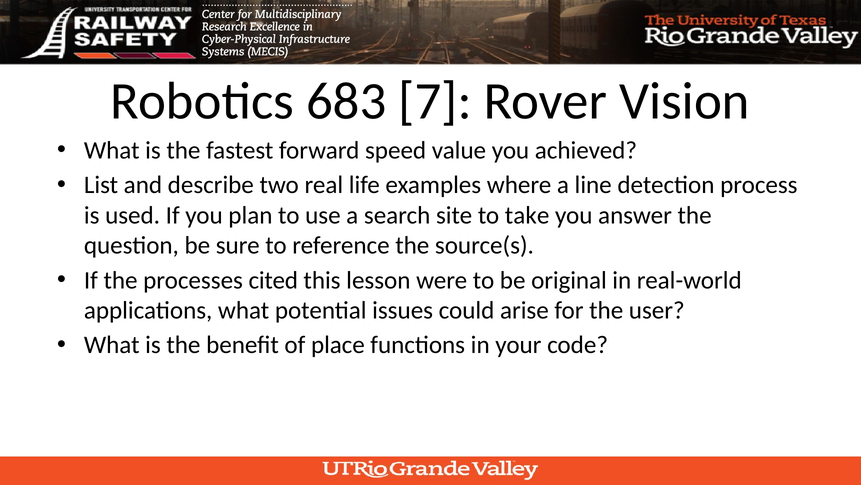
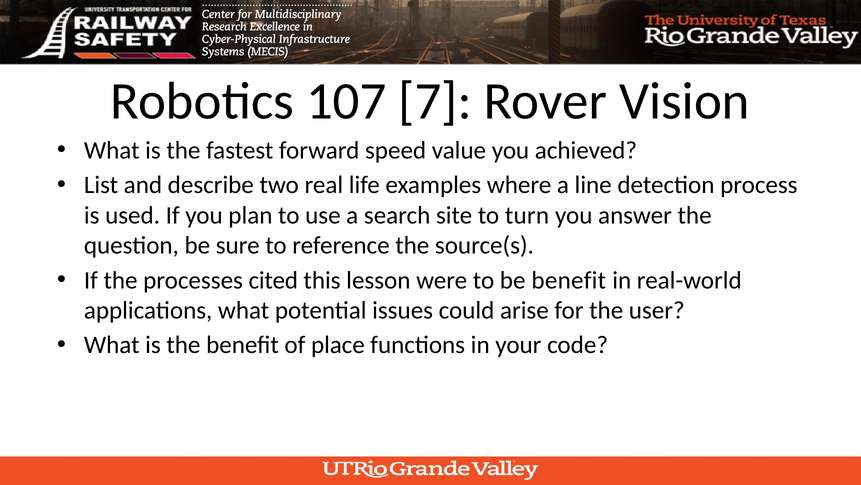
683: 683 -> 107 (346, 101)
take: take -> turn (527, 215)
be original: original -> benefit (569, 280)
